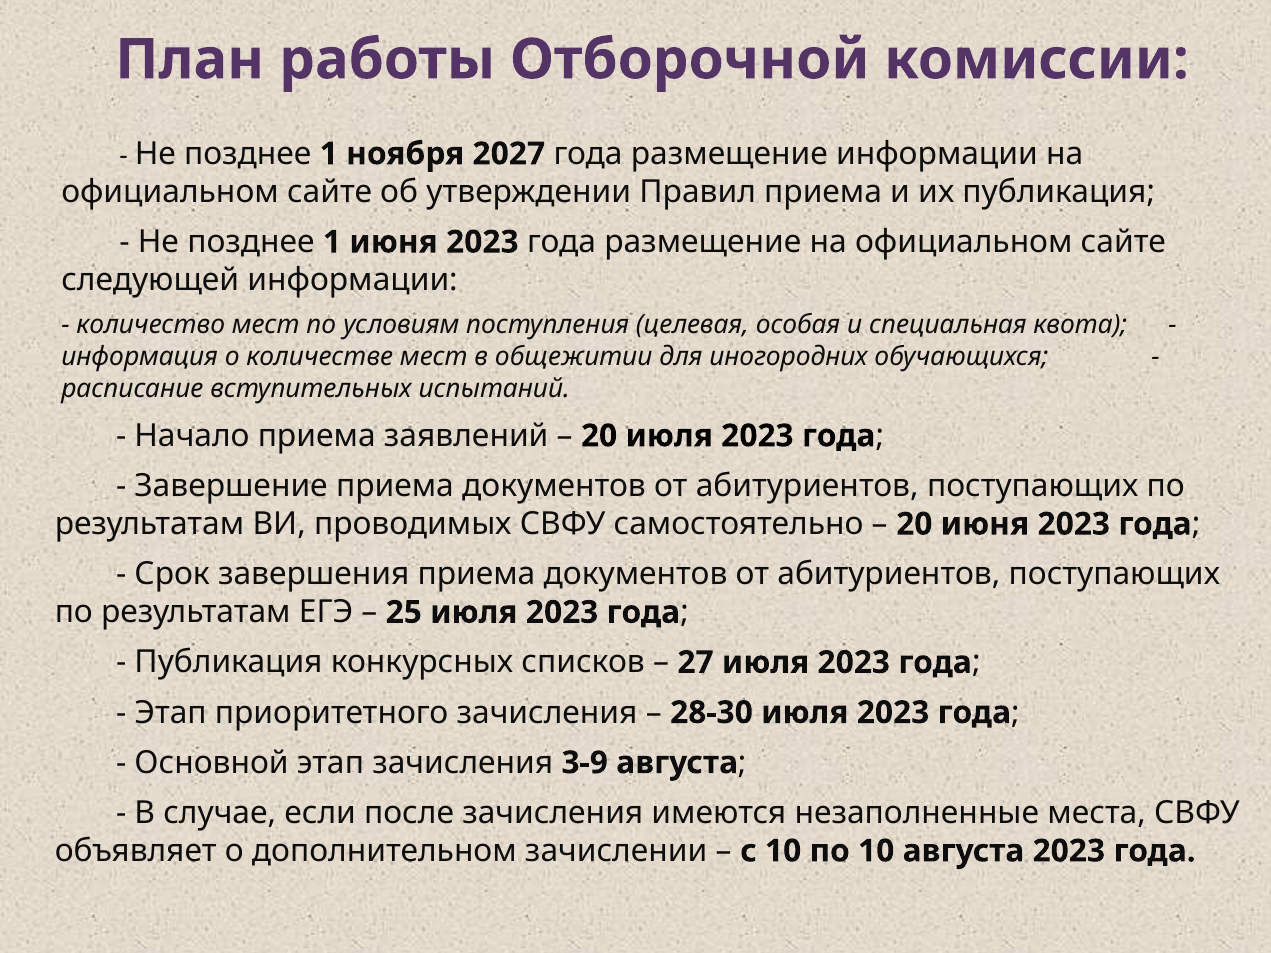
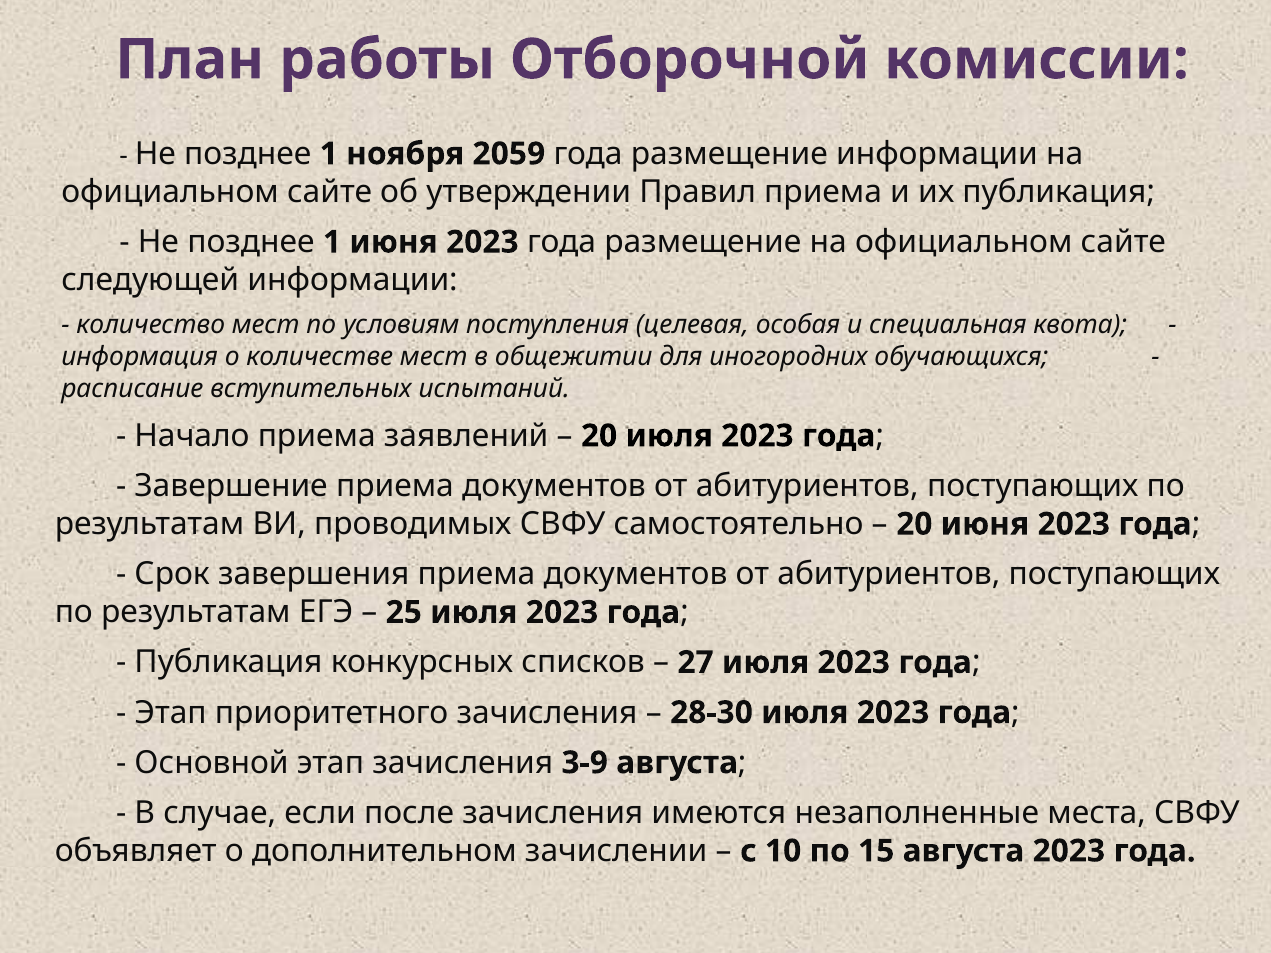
2027: 2027 -> 2059 (509, 154)
по 10: 10 -> 15 (876, 851)
